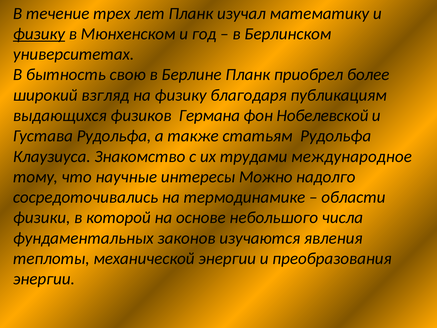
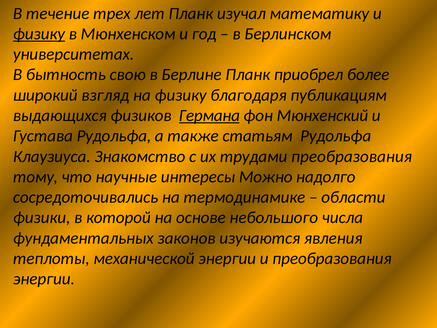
Германа underline: none -> present (209, 115)
Нобелевской: Нобелевской -> Мюнхенский (322, 115)
трудами международное: международное -> преобразования (352, 156)
